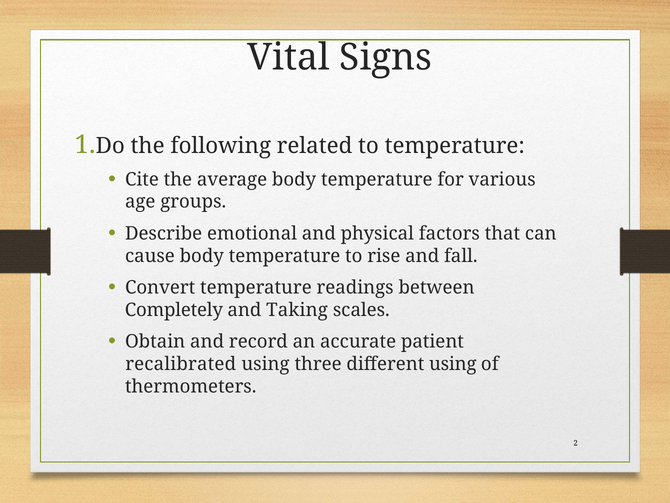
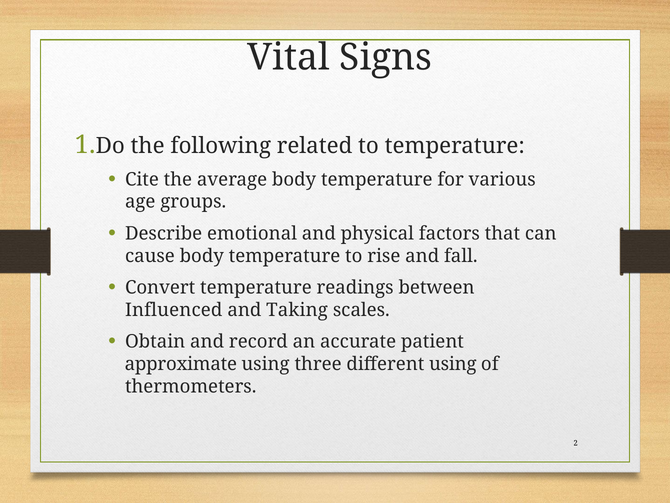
Completely: Completely -> Influenced (174, 310)
recalibrated: recalibrated -> approximate (181, 364)
